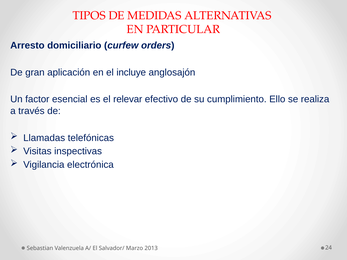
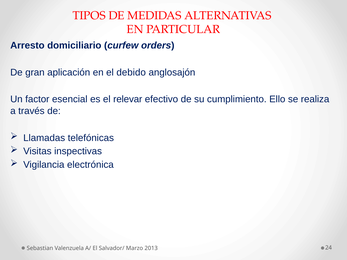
incluye: incluye -> debido (131, 72)
